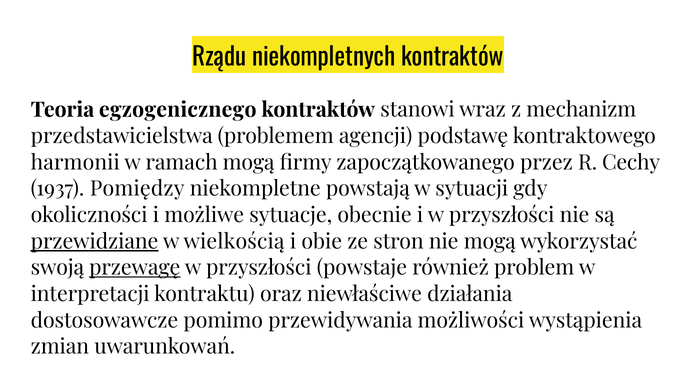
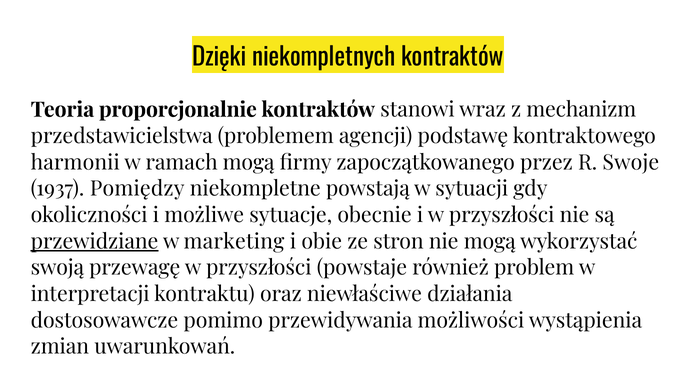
Rządu: Rządu -> Dzięki (219, 58)
egzogenicznego: egzogenicznego -> proporcjonalnie (178, 110)
Cechy: Cechy -> Swoje (631, 163)
wielkością: wielkością -> marketing (234, 242)
przewagę underline: present -> none (135, 268)
